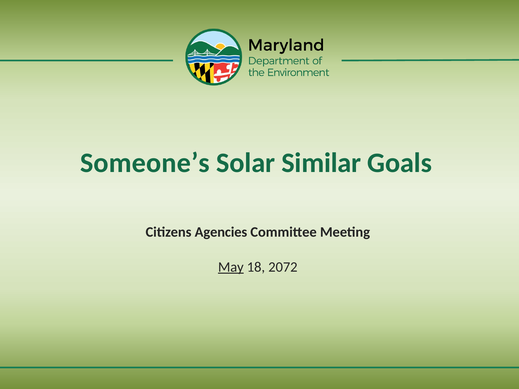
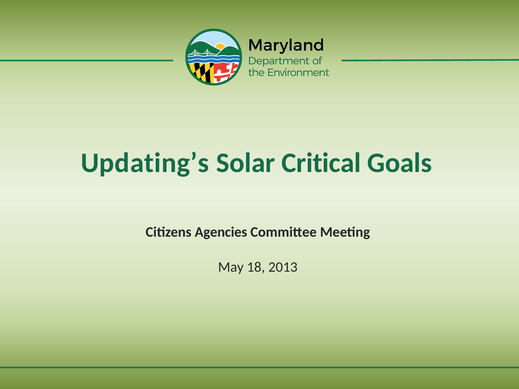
Someone’s: Someone’s -> Updating’s (145, 163)
Similar: Similar -> Critical (321, 163)
May underline: present -> none (231, 267)
2072: 2072 -> 2013 (283, 267)
